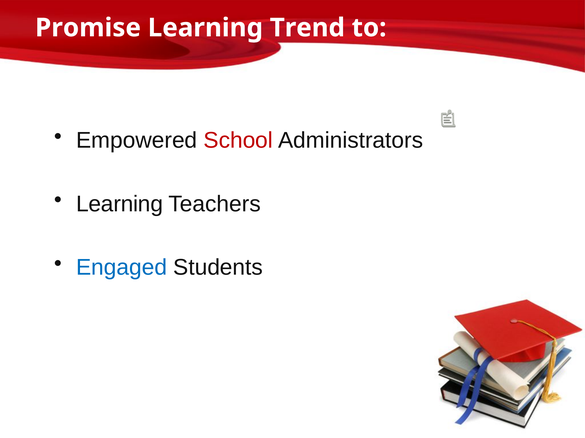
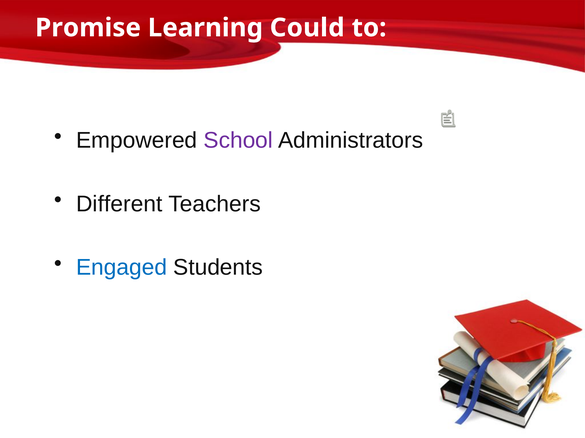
Trend: Trend -> Could (307, 28)
School colour: red -> purple (238, 140)
Learning: Learning -> Different (119, 204)
